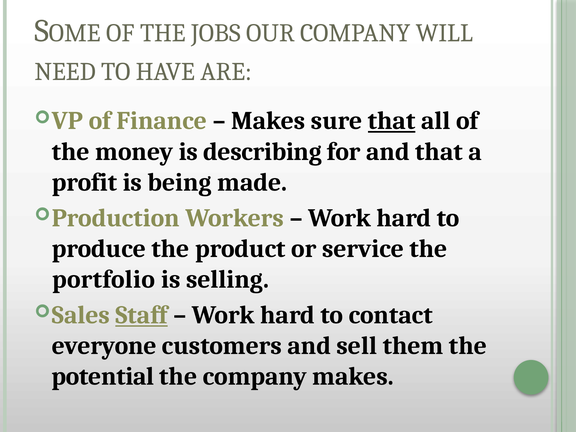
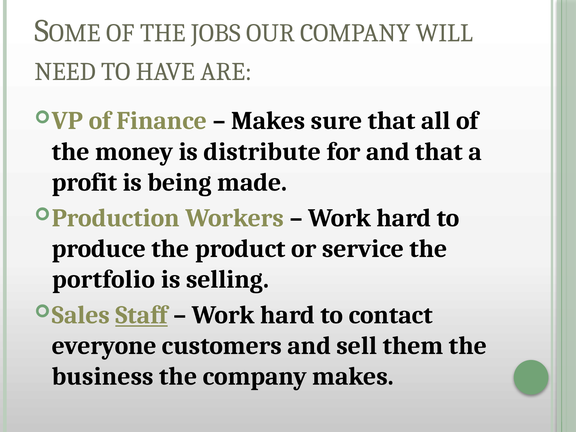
that underline: present -> none (392, 121)
describing: describing -> distribute (262, 152)
potential: potential -> business (103, 376)
